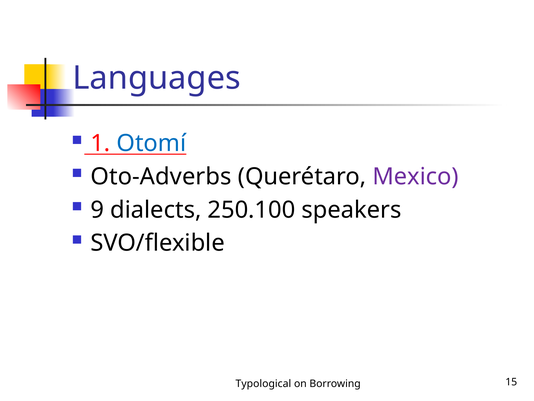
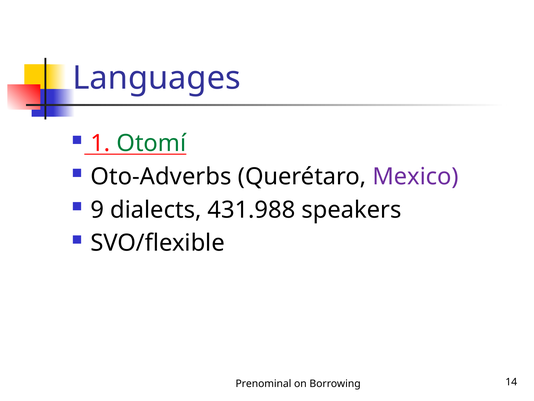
Otomí colour: blue -> green (151, 143)
250.100: 250.100 -> 431.988 (251, 210)
Typological: Typological -> Prenominal (263, 383)
15: 15 -> 14 (511, 381)
